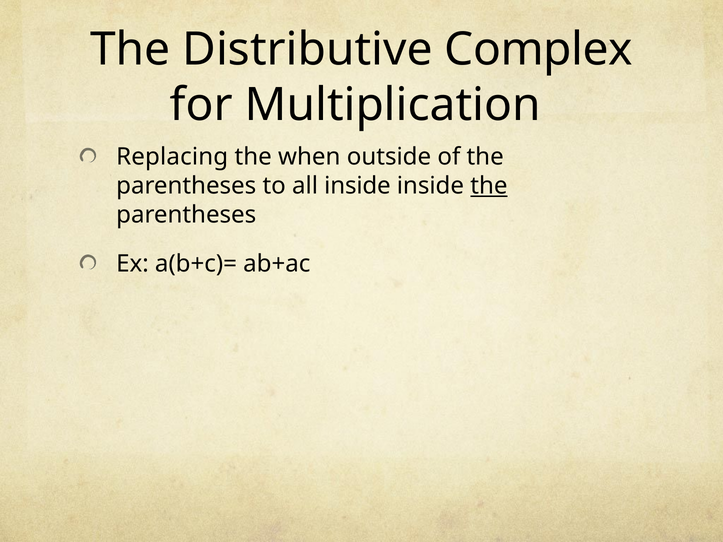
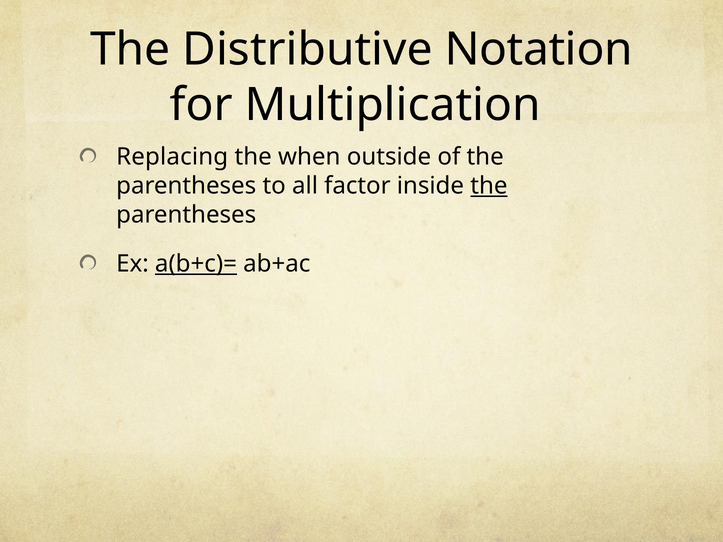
Complex: Complex -> Notation (539, 50)
all inside: inside -> factor (357, 186)
a(b+c)= underline: none -> present (196, 264)
